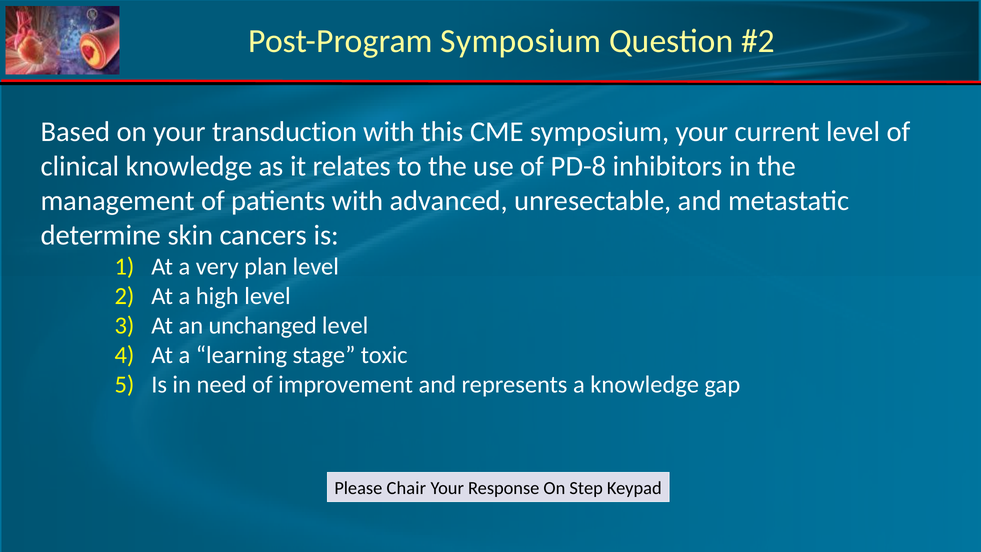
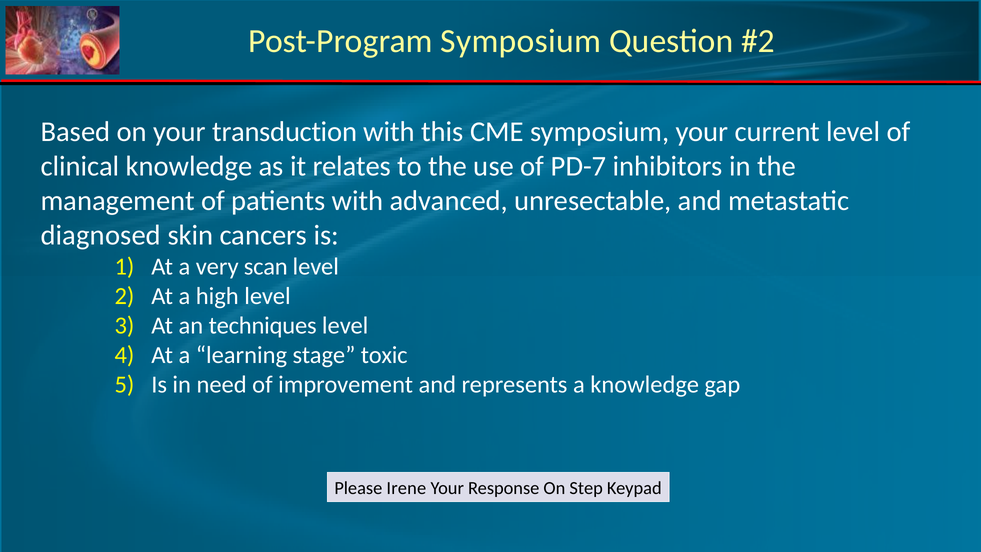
PD-8: PD-8 -> PD-7 (579, 166)
determine: determine -> diagnosed (101, 235)
plan: plan -> scan (266, 267)
unchanged: unchanged -> techniques (263, 326)
Chair: Chair -> Irene (406, 488)
